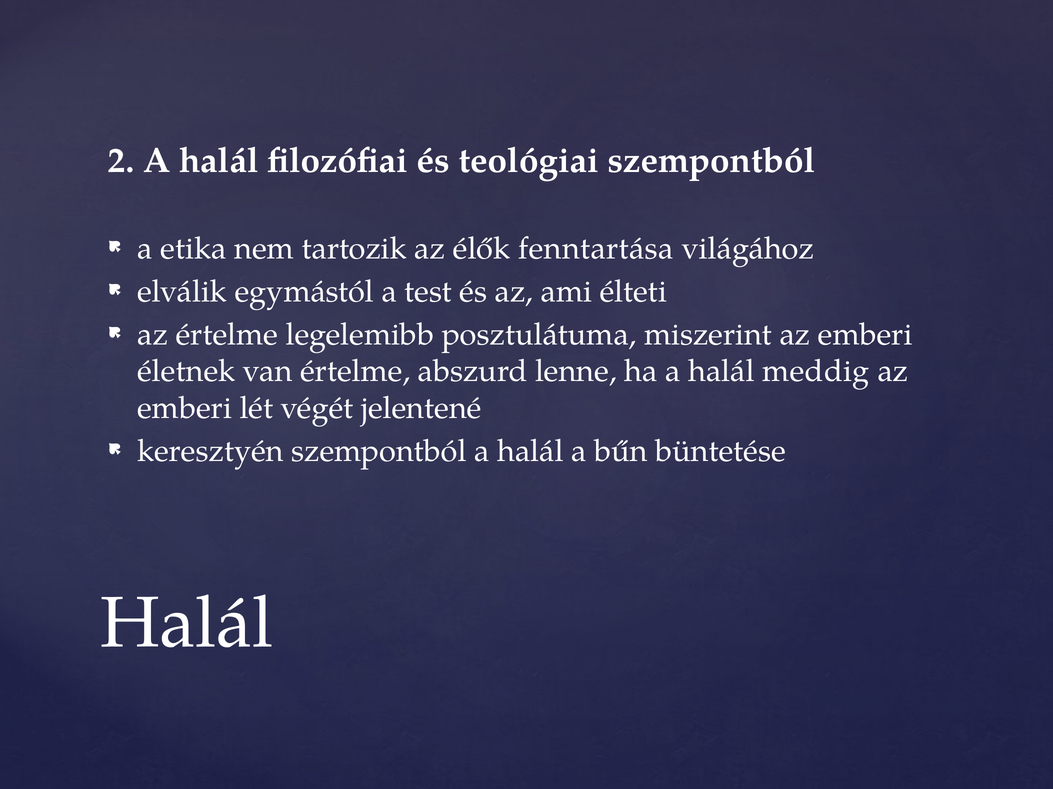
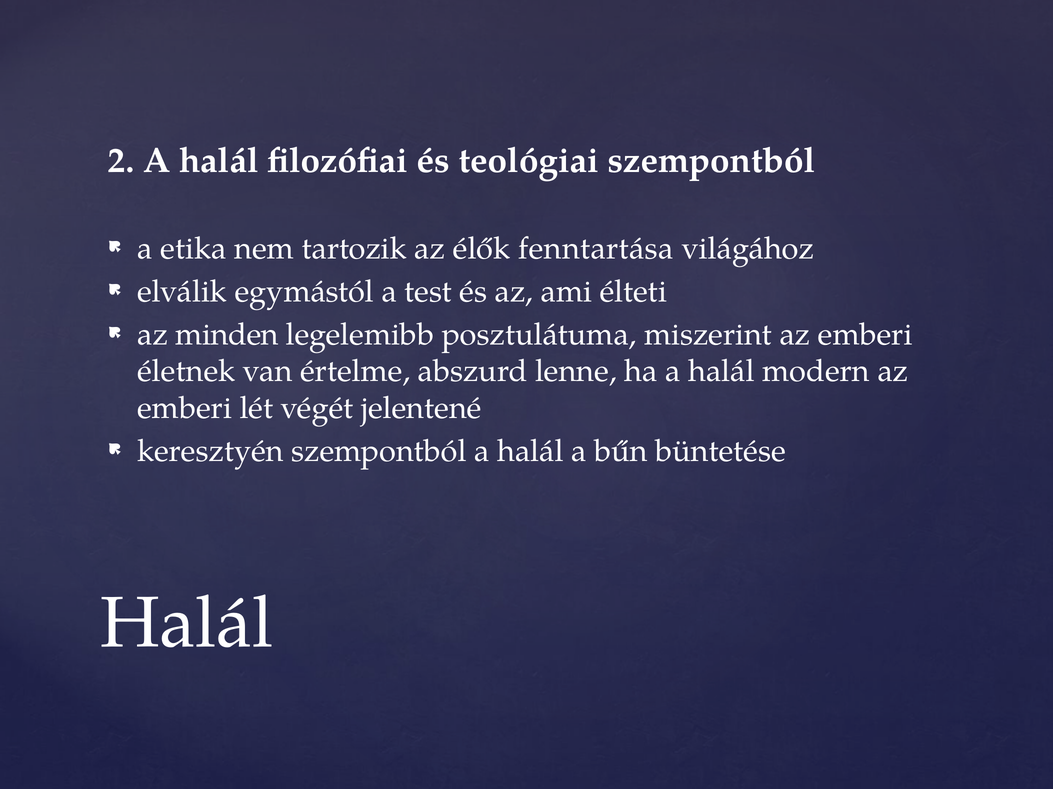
az értelme: értelme -> minden (227, 335)
meddig: meddig -> modern (816, 372)
